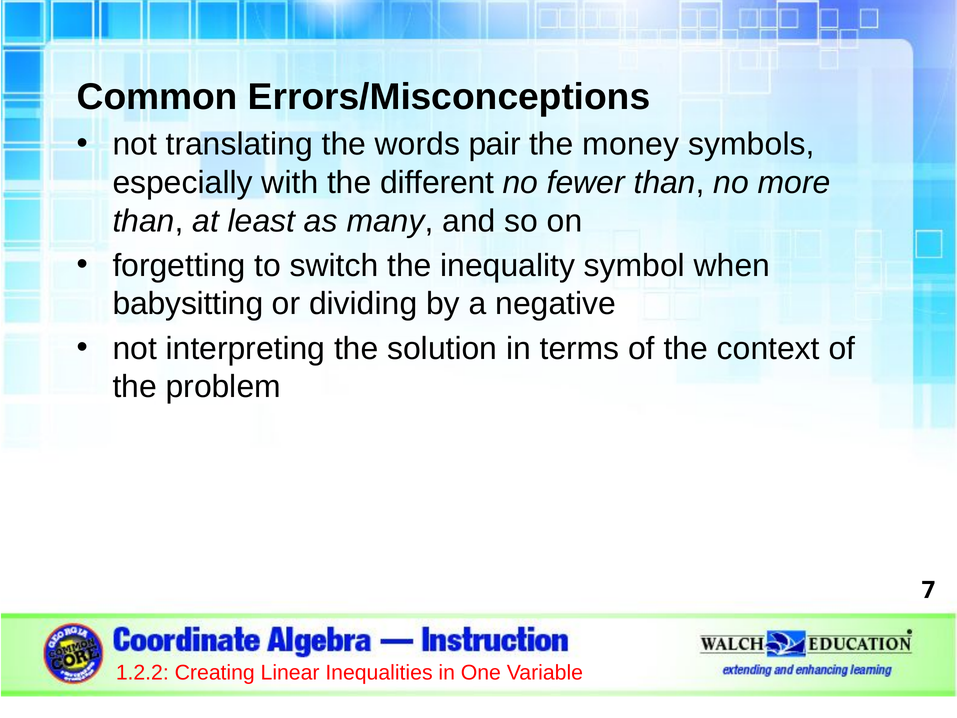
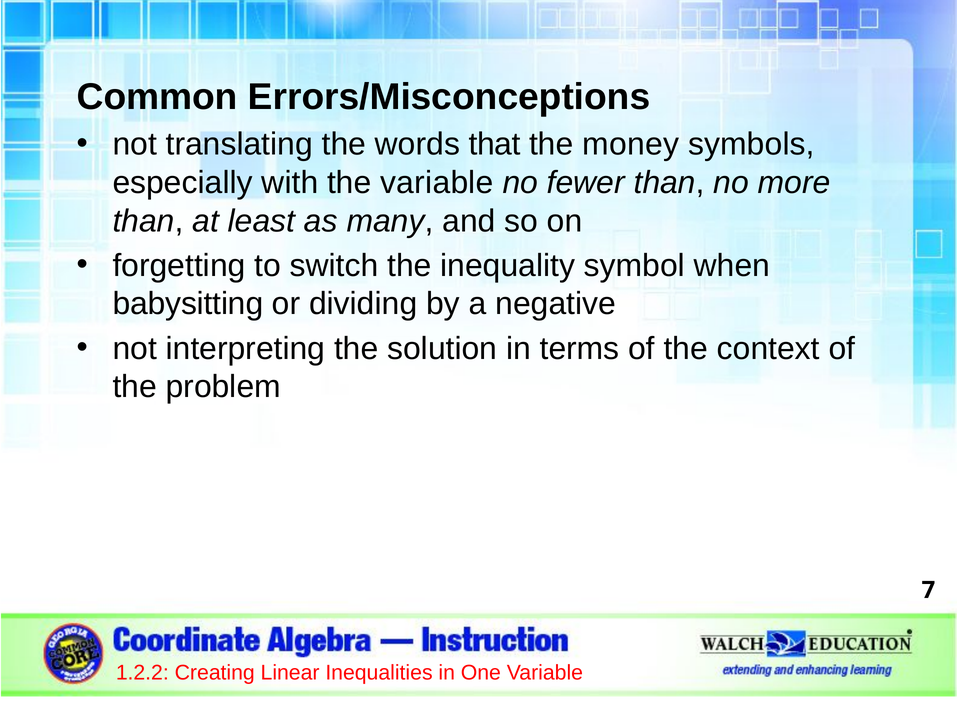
pair: pair -> that (495, 144)
the different: different -> variable (437, 183)
